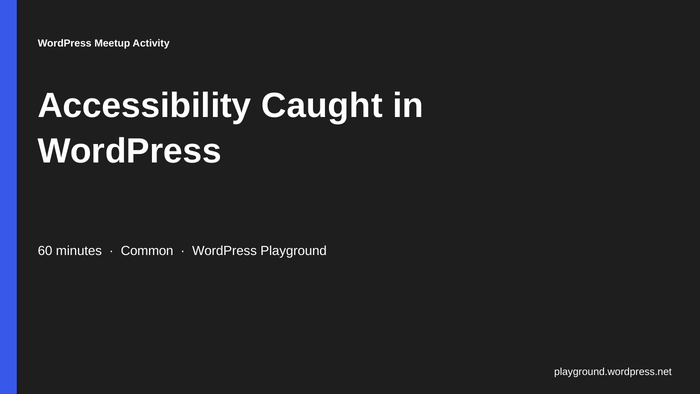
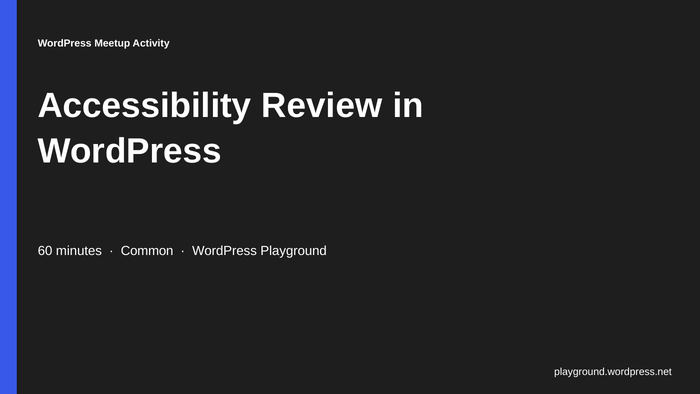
Caught: Caught -> Review (322, 106)
